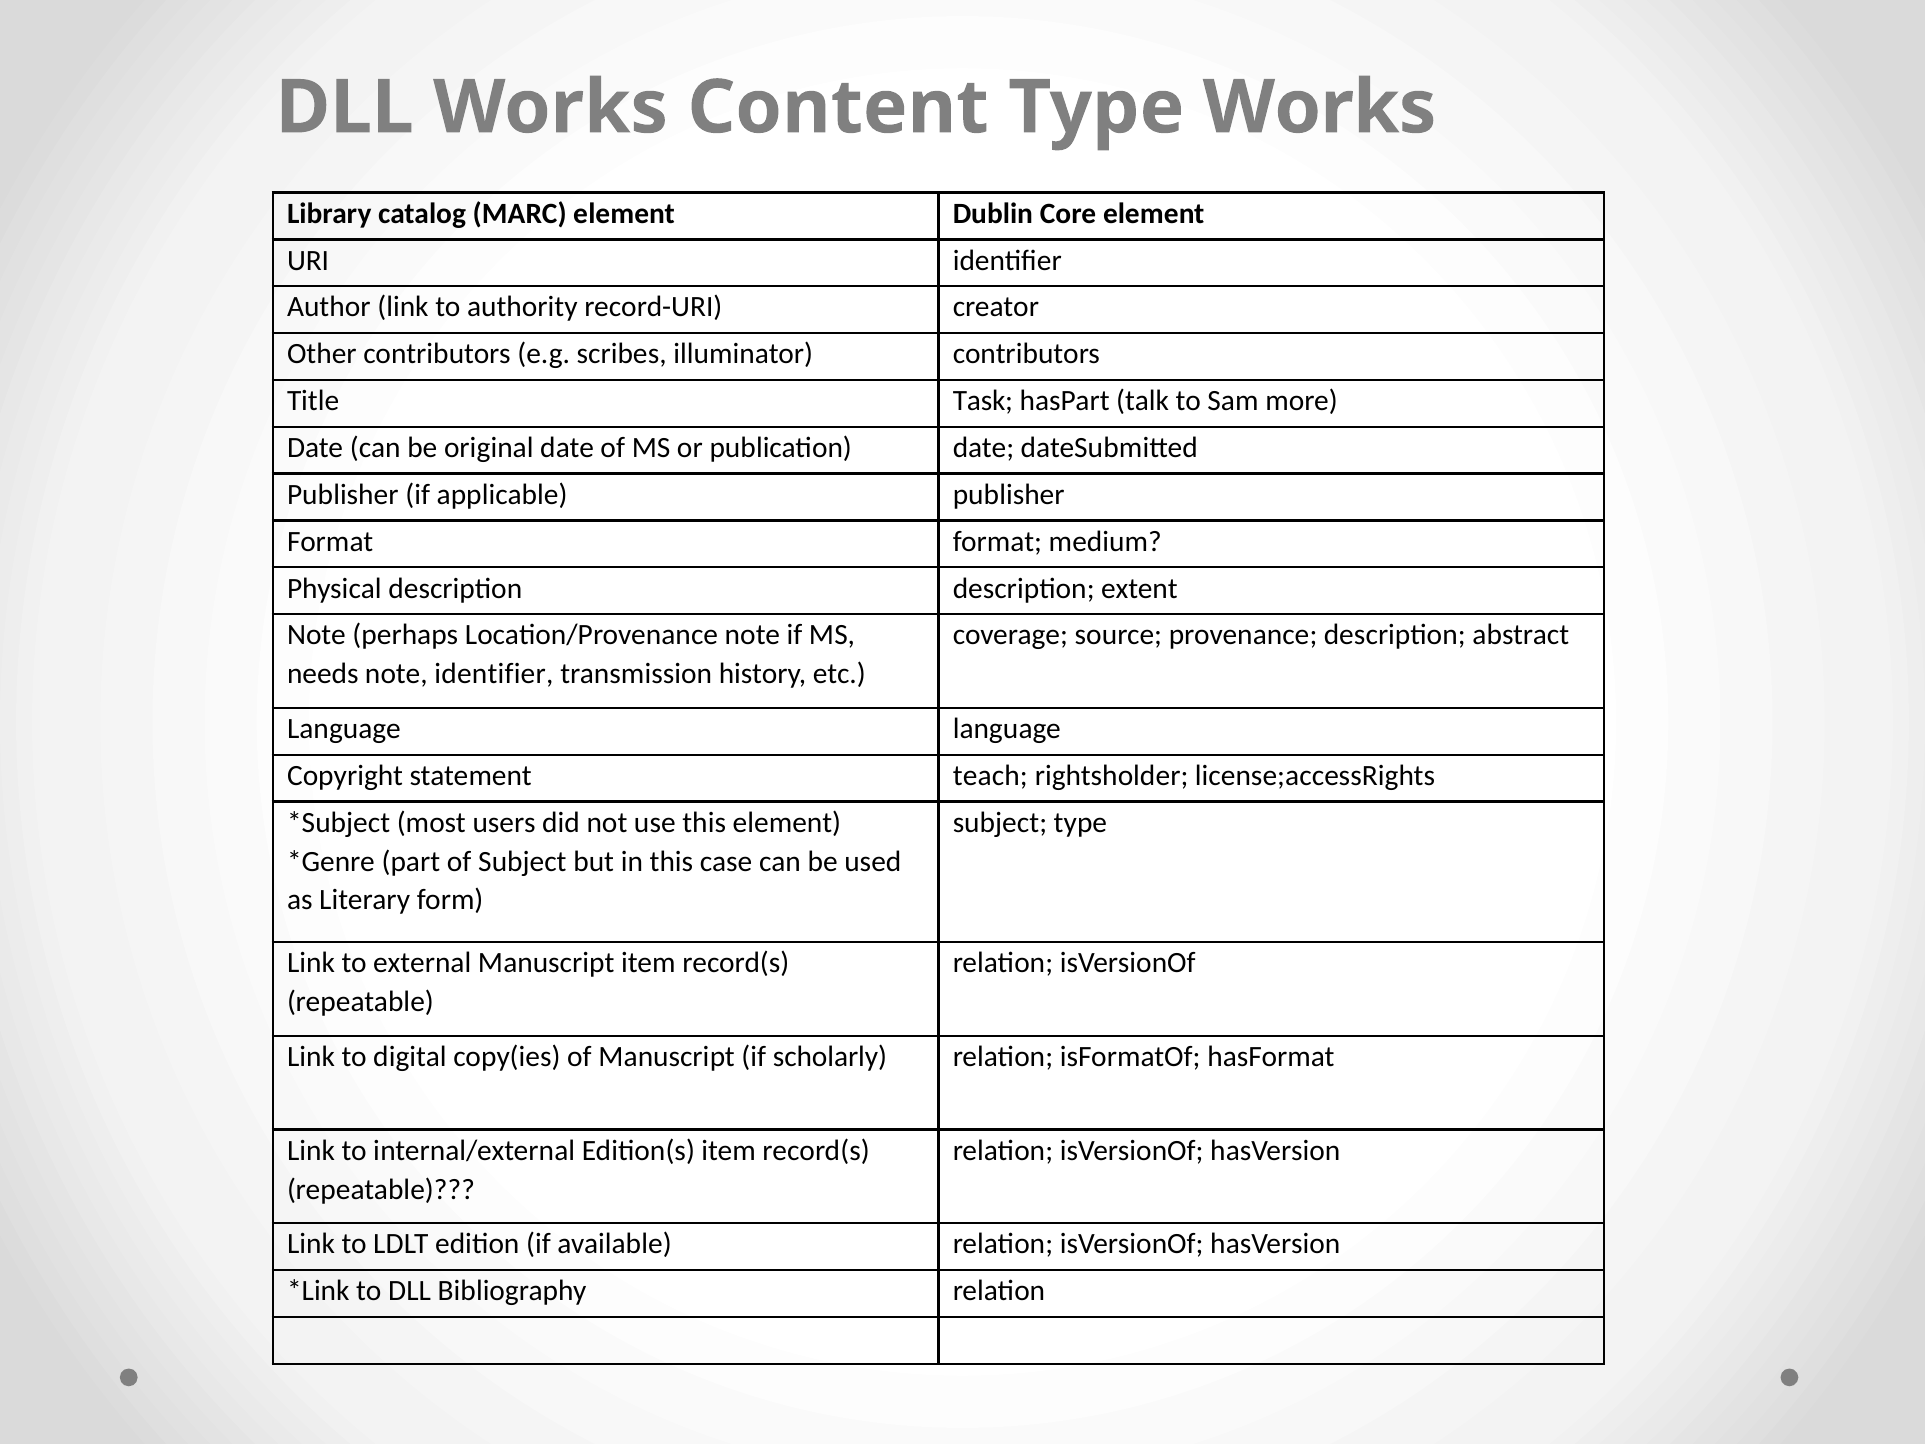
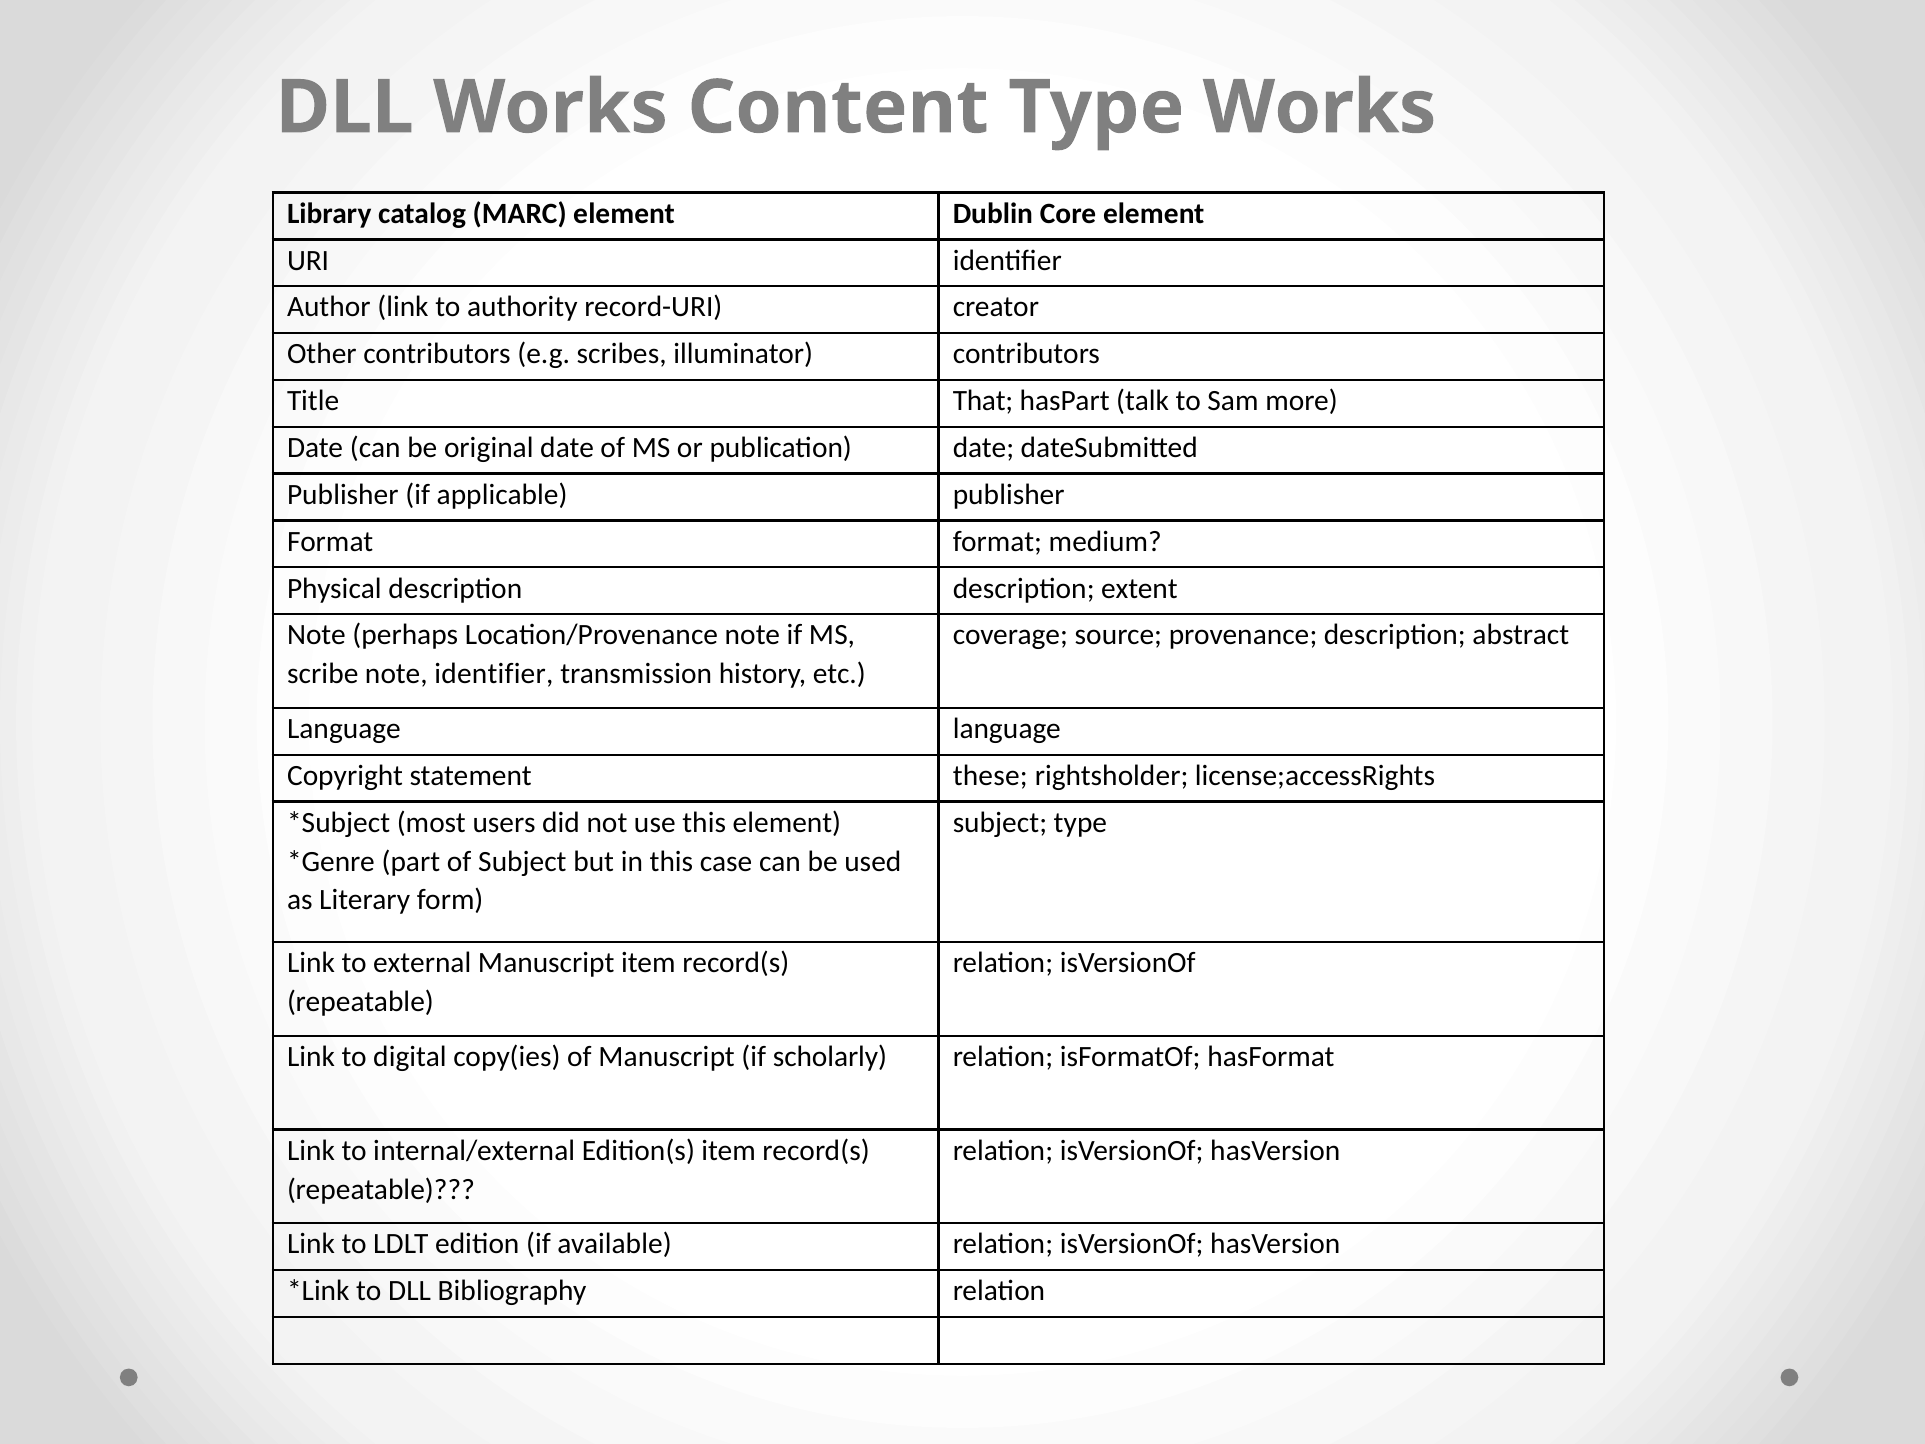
Task: Task -> That (983, 401)
needs: needs -> scribe (323, 674)
teach: teach -> these (990, 776)
